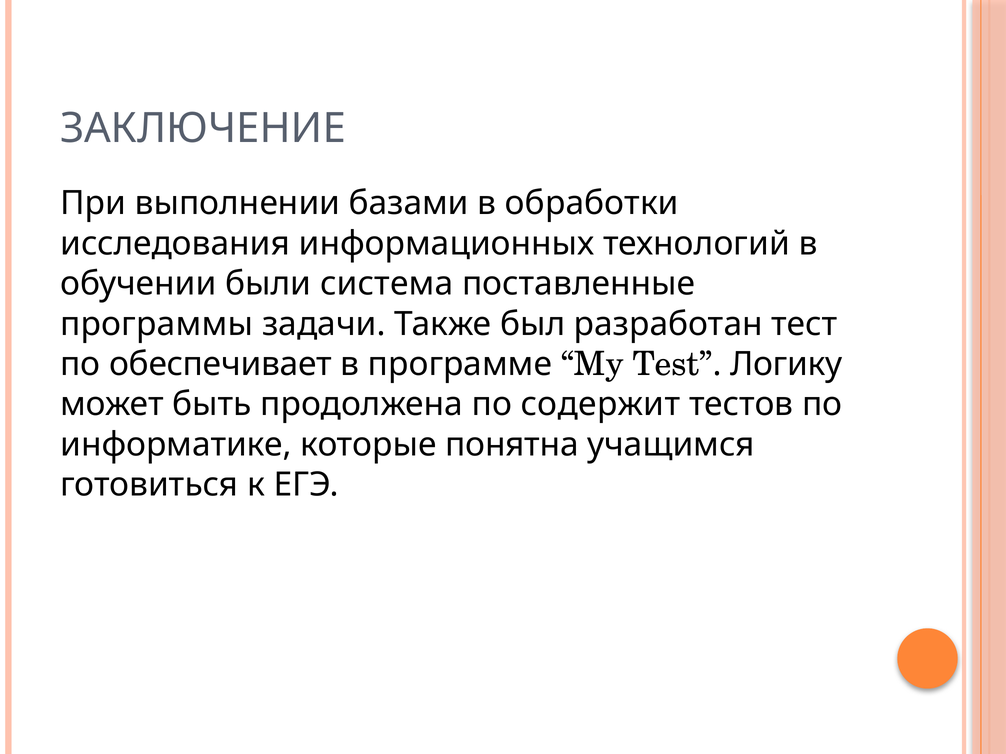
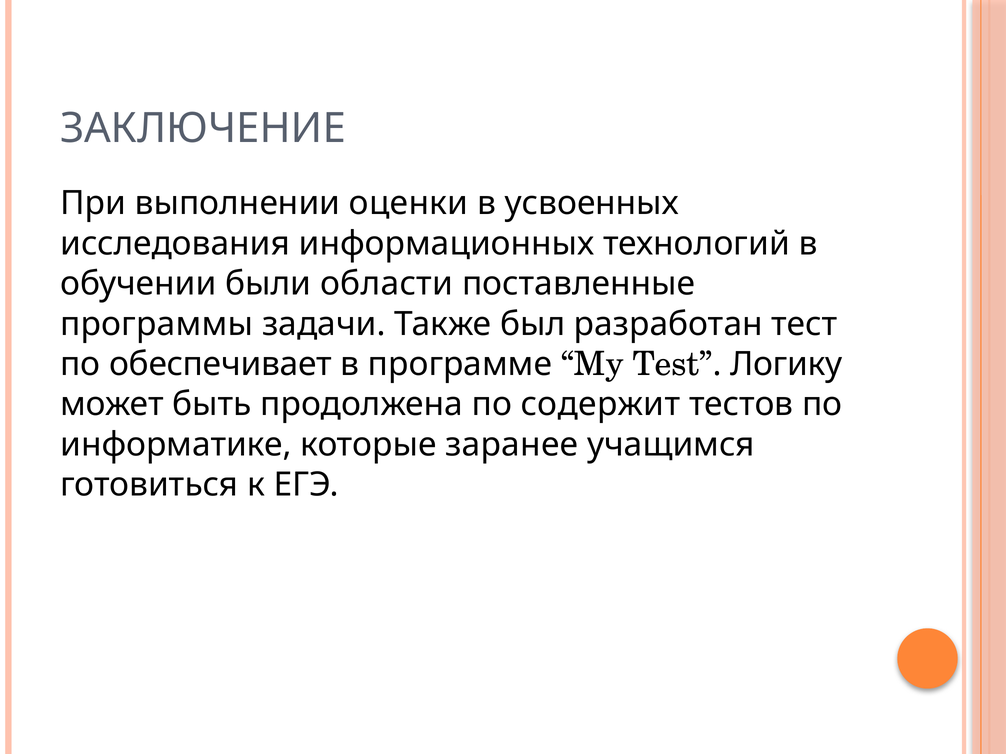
базами: базами -> оценки (409, 203)
обработки: обработки -> усвоенных (592, 203)
система: система -> области (387, 284)
понятна: понятна -> заранее (512, 445)
